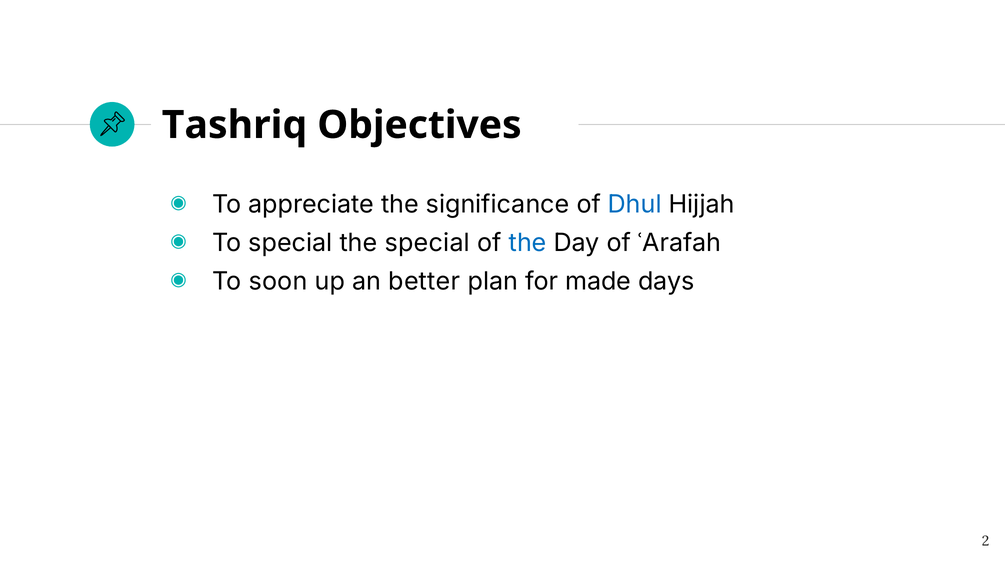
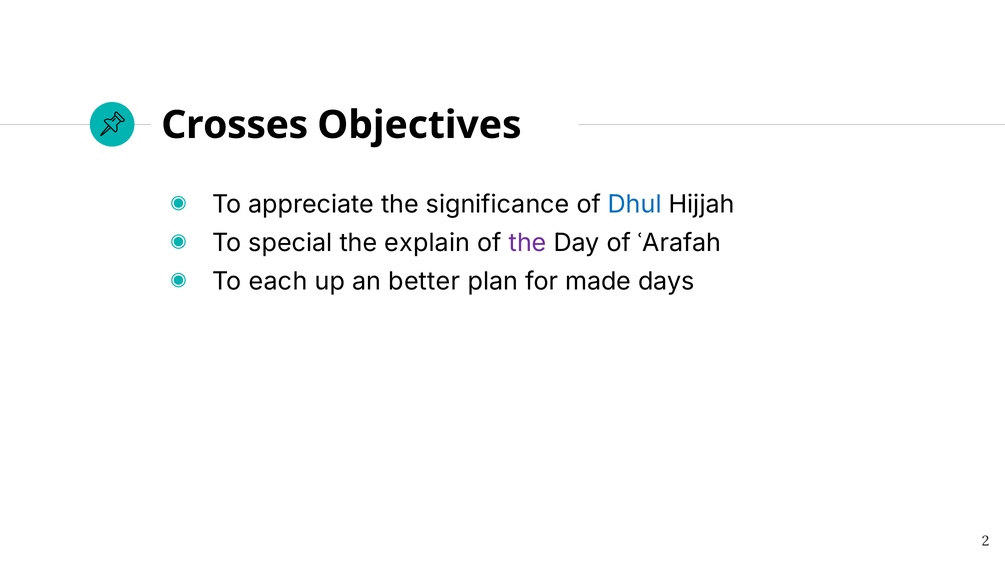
Tashriq: Tashriq -> Crosses (235, 125)
the special: special -> explain (427, 243)
the colour: blue -> purple (528, 243)
soon: soon -> each (278, 282)
